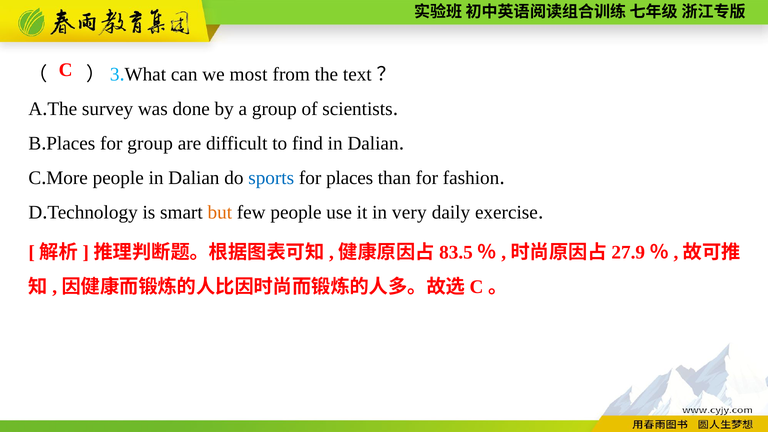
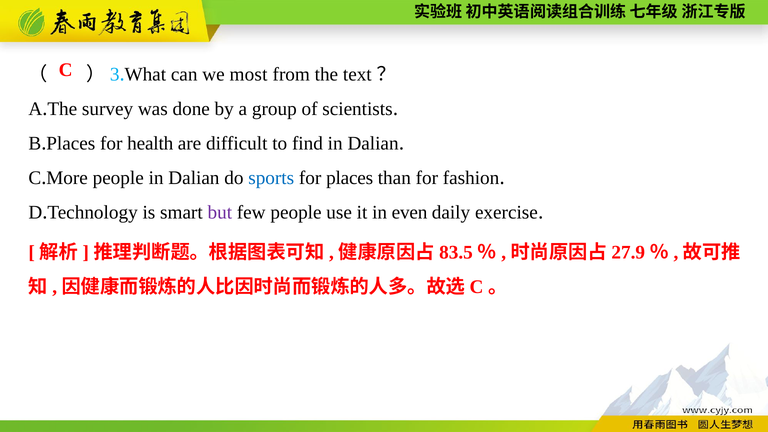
for group: group -> health (150, 143)
but colour: orange -> purple (220, 213)
very: very -> even (410, 213)
